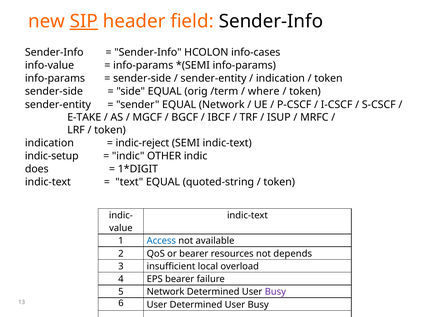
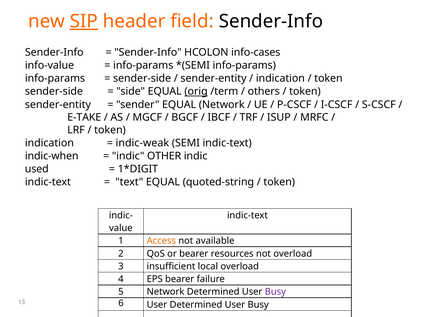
orig underline: none -> present (196, 92)
where: where -> others (264, 92)
indic-reject: indic-reject -> indic-weak (142, 143)
indic-setup: indic-setup -> indic-when (52, 156)
does: does -> used (37, 169)
Access colour: blue -> orange (161, 241)
not depends: depends -> overload (293, 254)
